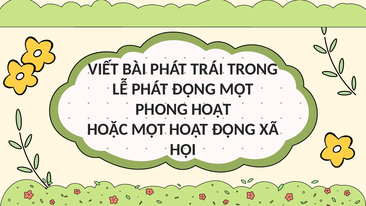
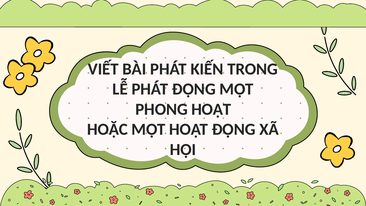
TRÁI: TRÁI -> KIẾN (207, 69)
